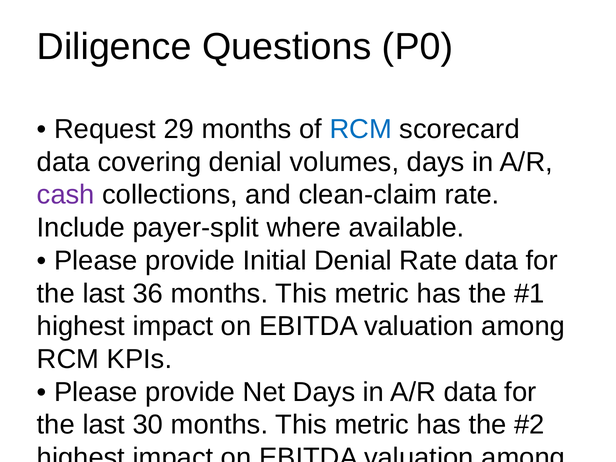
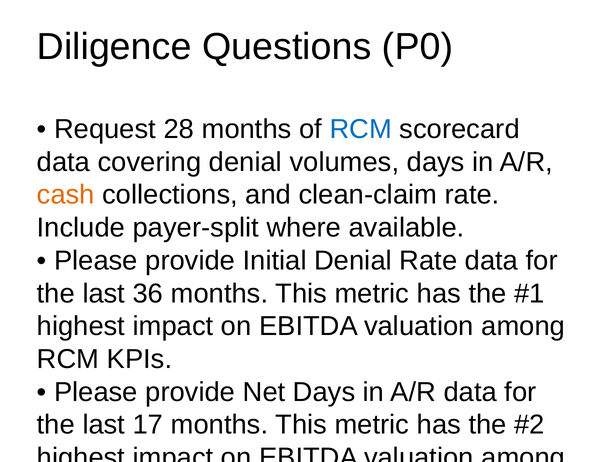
29: 29 -> 28 (179, 129)
cash colour: purple -> orange (66, 195)
30: 30 -> 17 (148, 425)
